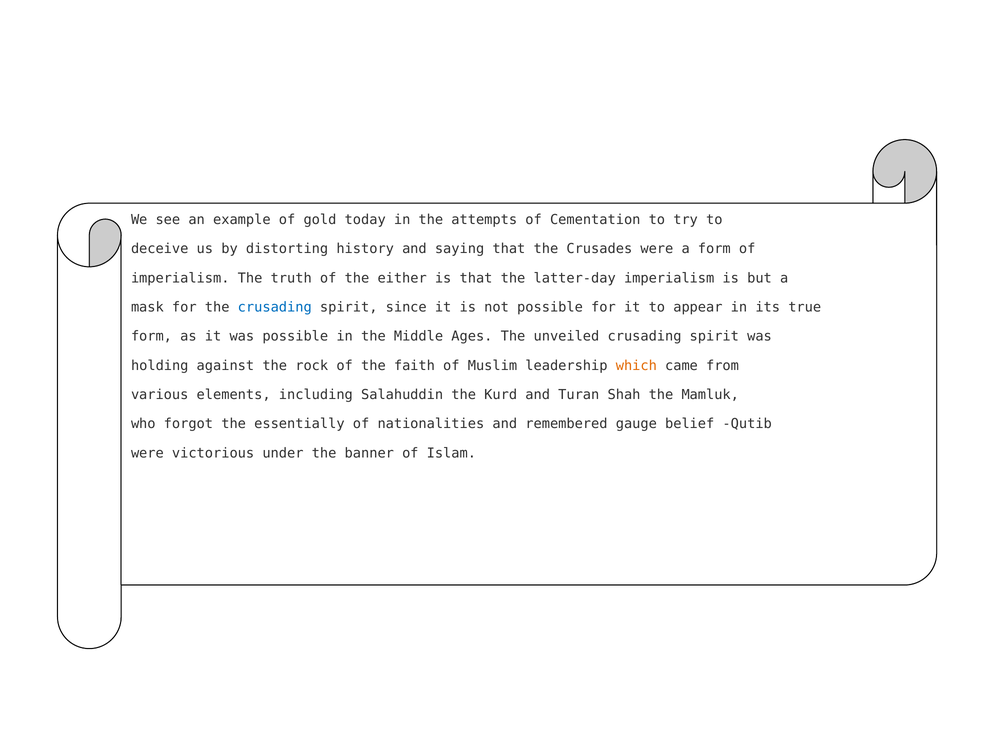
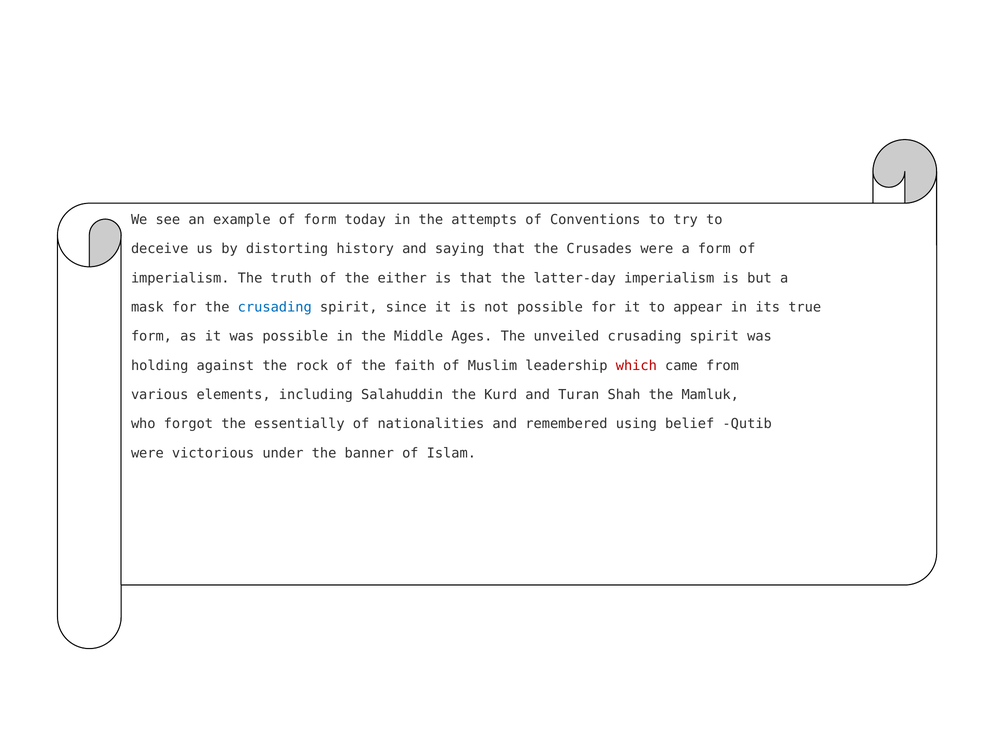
of gold: gold -> form (320, 220)
Cementation: Cementation -> Conventions (595, 220)
which colour: orange -> red (636, 366)
gauge: gauge -> using (636, 424)
